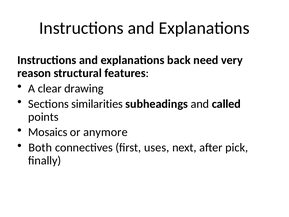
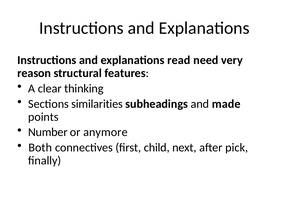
back: back -> read (179, 60)
drawing: drawing -> thinking (84, 88)
called: called -> made (226, 104)
Mosaics: Mosaics -> Number (48, 132)
uses: uses -> child (157, 147)
